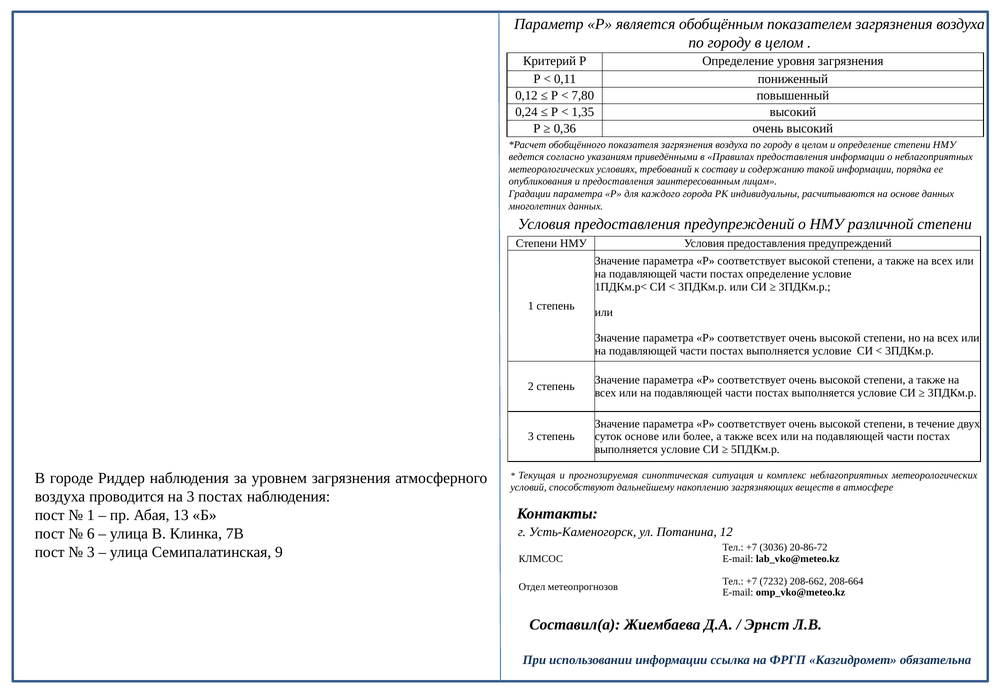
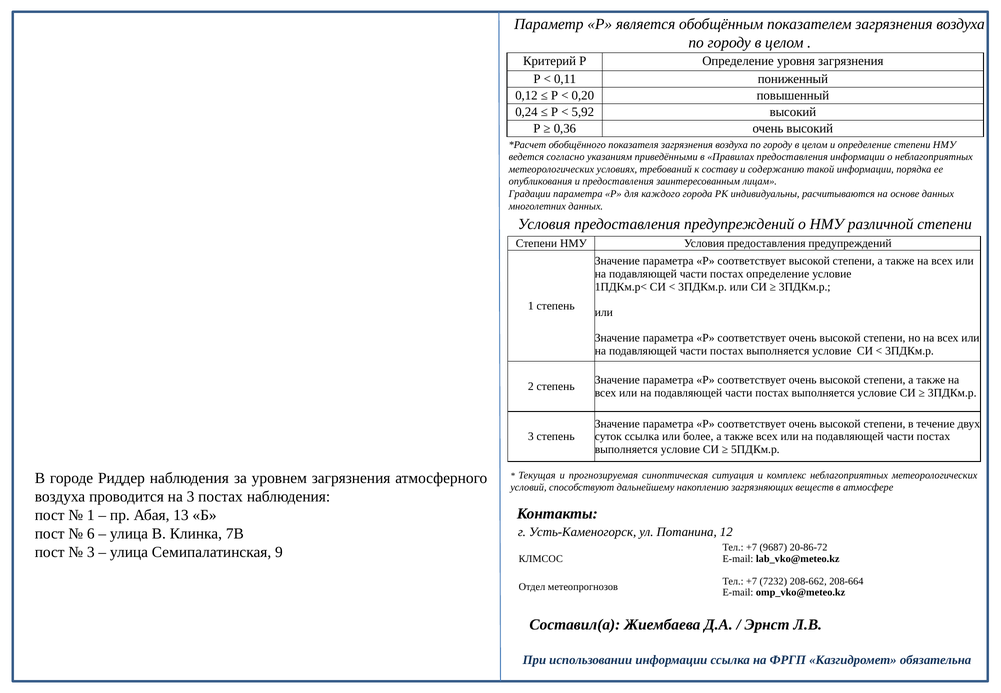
7,80: 7,80 -> 0,20 (583, 95)
1,35: 1,35 -> 5,92 (583, 112)
суток основе: основе -> ссылка (642, 437)
3036: 3036 -> 9687 (773, 547)
